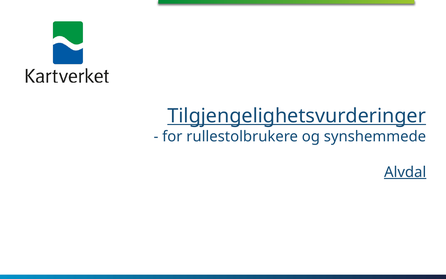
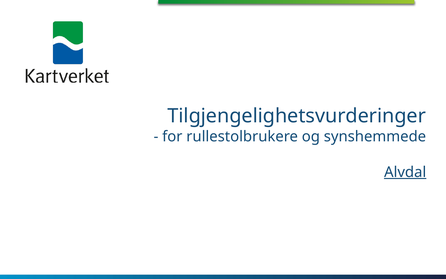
Tilgjengelighetsvurderinger underline: present -> none (297, 116)
